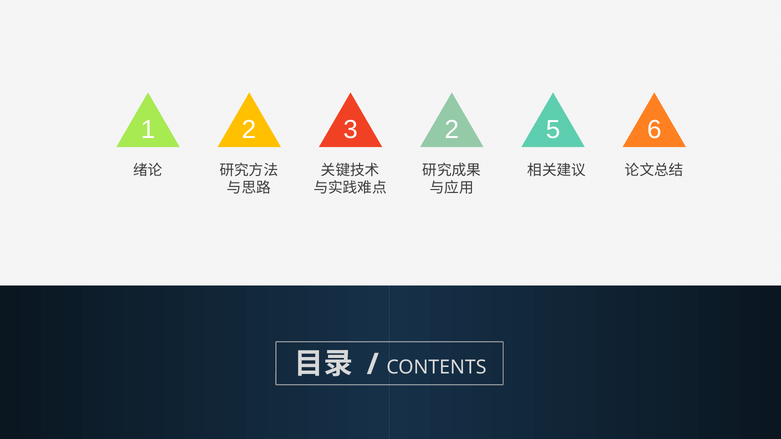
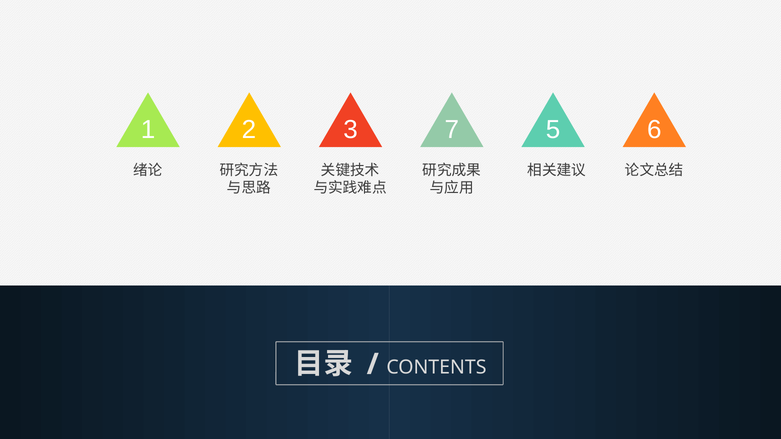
3 2: 2 -> 7 (452, 130)
